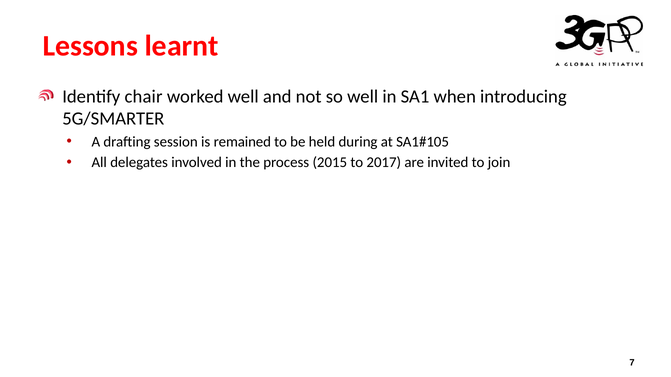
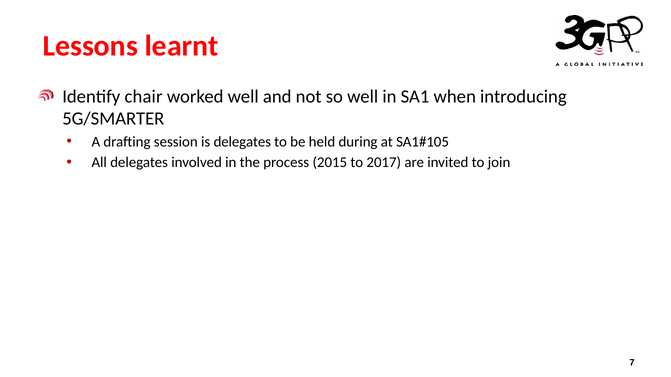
is remained: remained -> delegates (242, 142)
